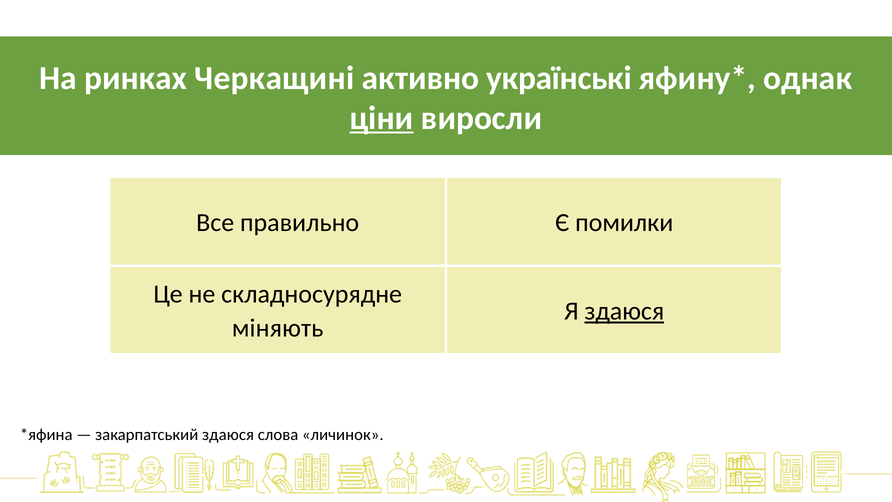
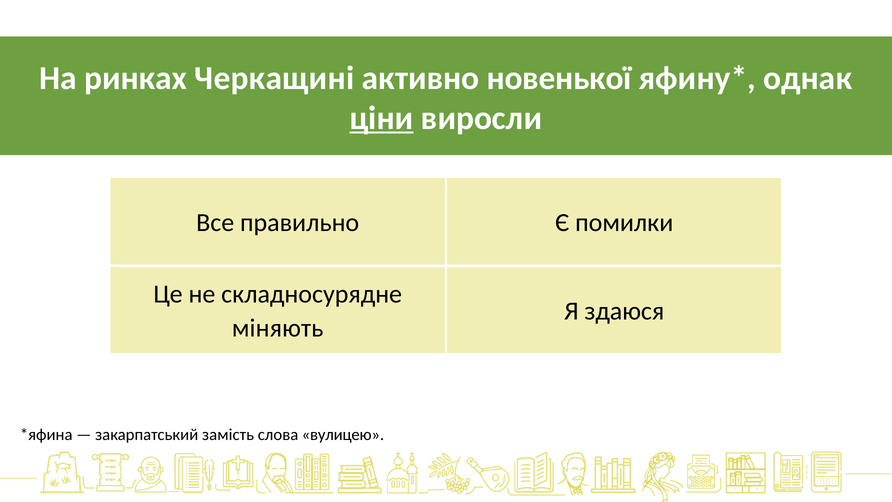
українські: українські -> новенької (559, 78)
здаюся underline: present -> none (624, 311)
закарпатський здаюся: здаюся -> замість (228, 434)
личинок: личинок -> вулицею (343, 434)
